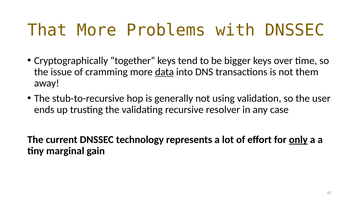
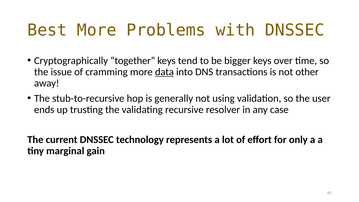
That: That -> Best (47, 30)
them: them -> other (307, 72)
only underline: present -> none (298, 140)
